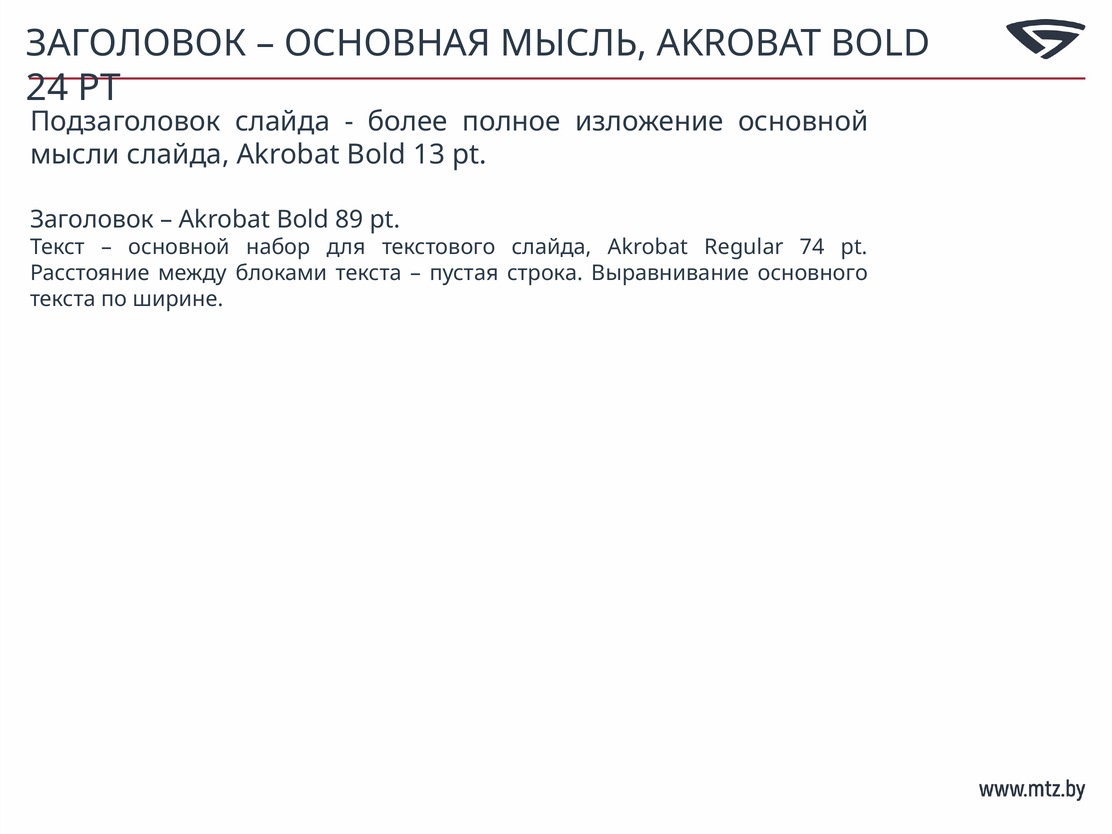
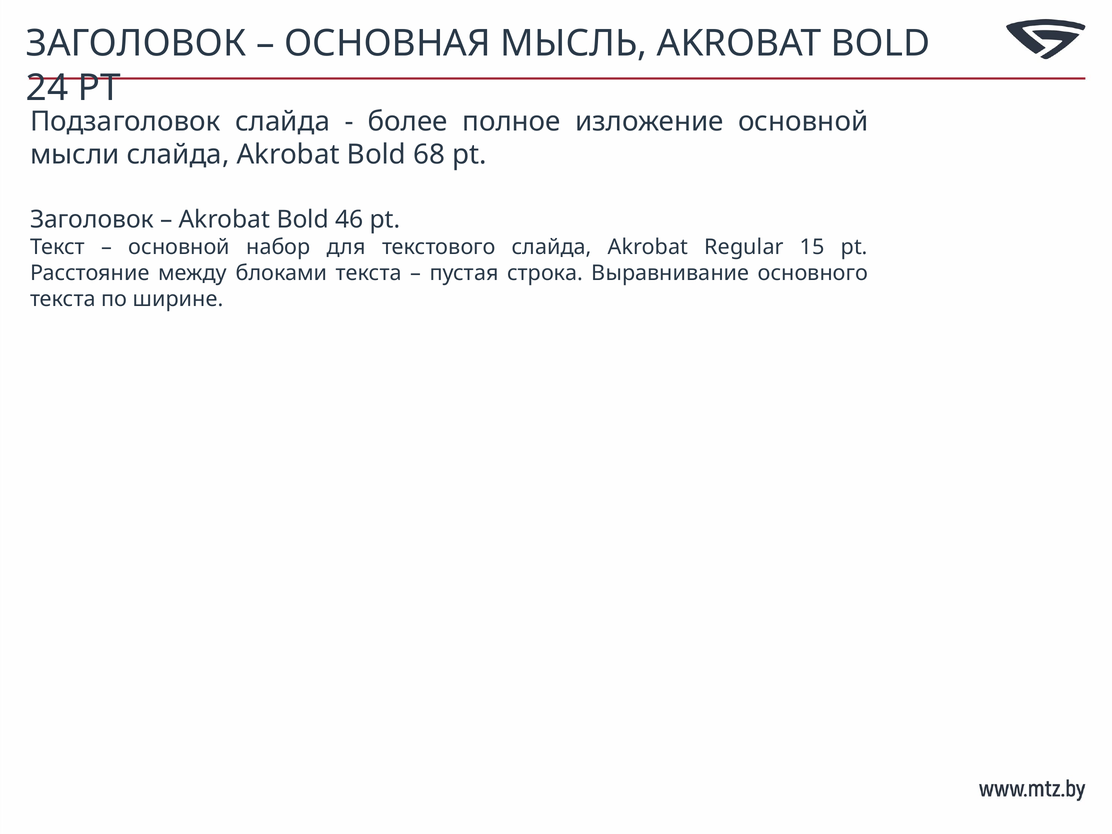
13: 13 -> 68 (429, 155)
89: 89 -> 46 (349, 219)
74: 74 -> 15 (812, 247)
